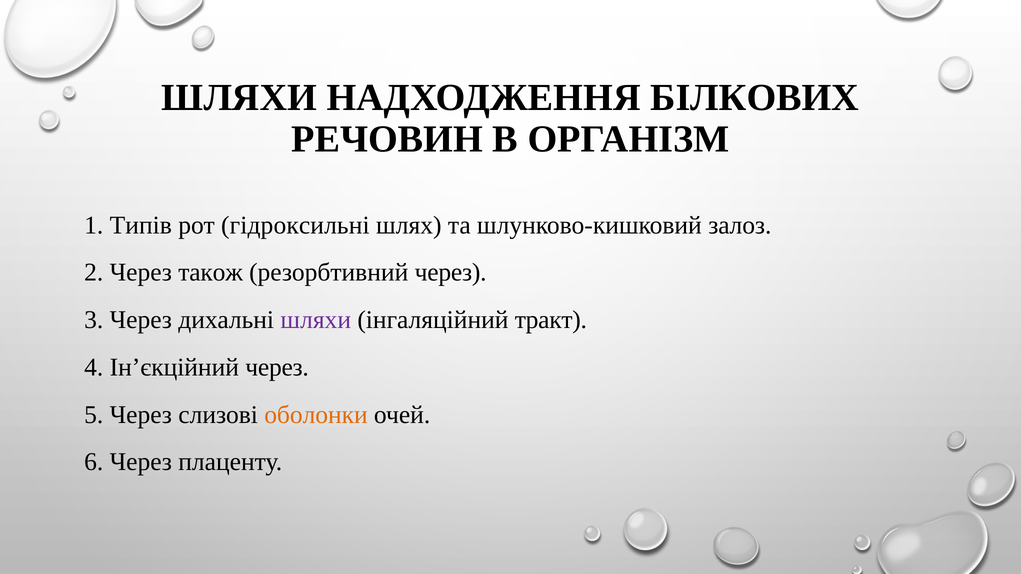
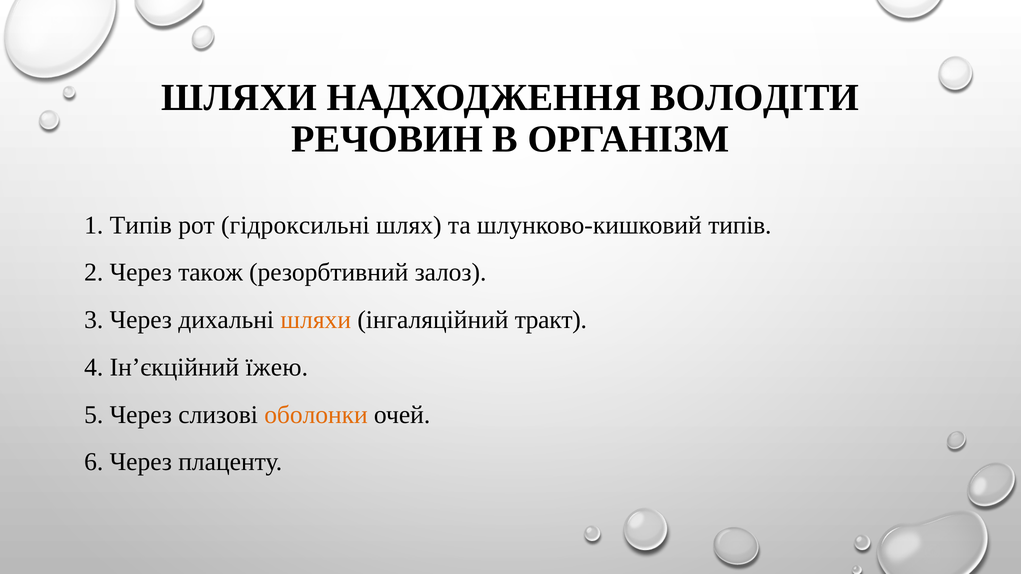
БІЛКОВИХ: БІЛКОВИХ -> ВОЛОДІТИ (755, 98)
шлунково-кишковий залоз: залоз -> типів (740, 225)
резорбтивний через: через -> залоз (451, 273)
шляхи colour: purple -> orange (316, 320)
Ін’єкційний через: через -> їжею (277, 367)
